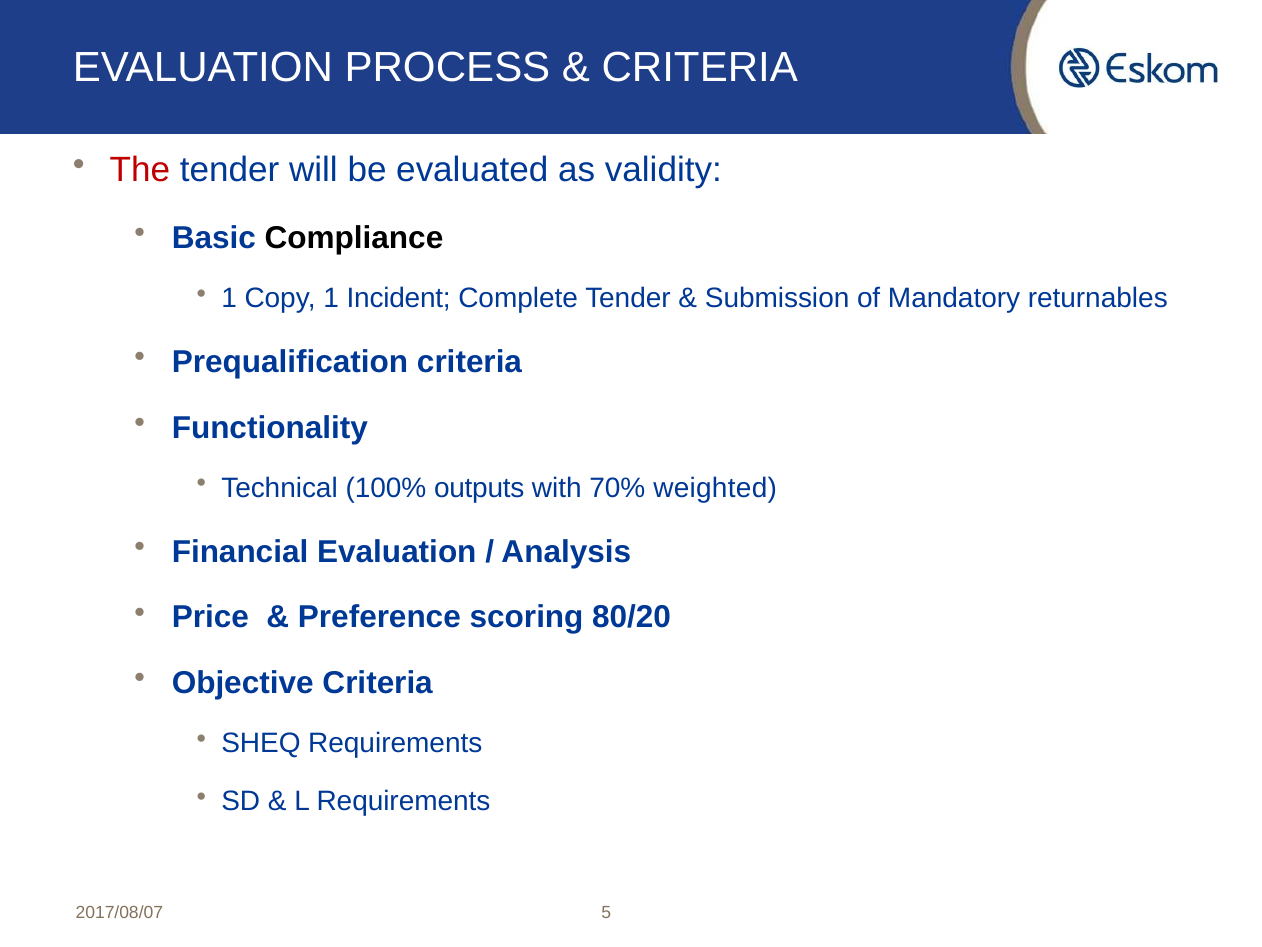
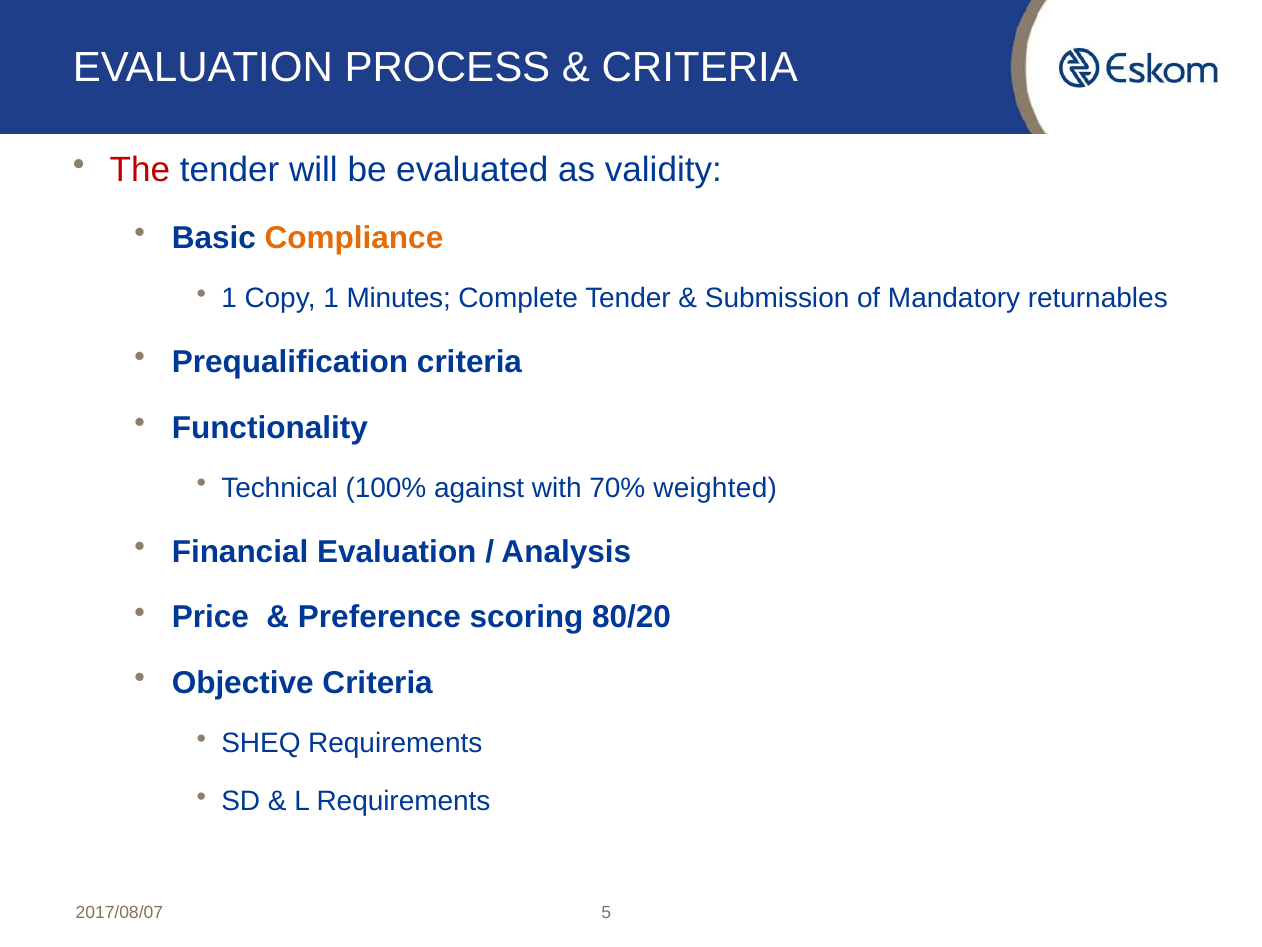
Compliance colour: black -> orange (354, 238)
Incident: Incident -> Minutes (399, 298)
outputs: outputs -> against (479, 488)
